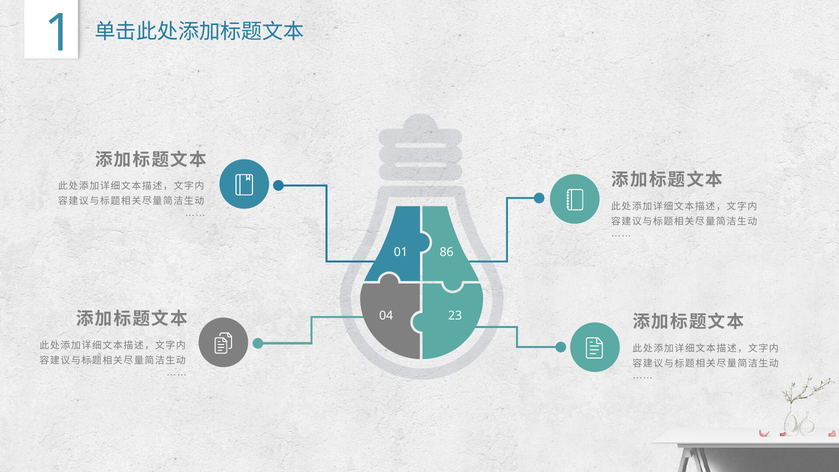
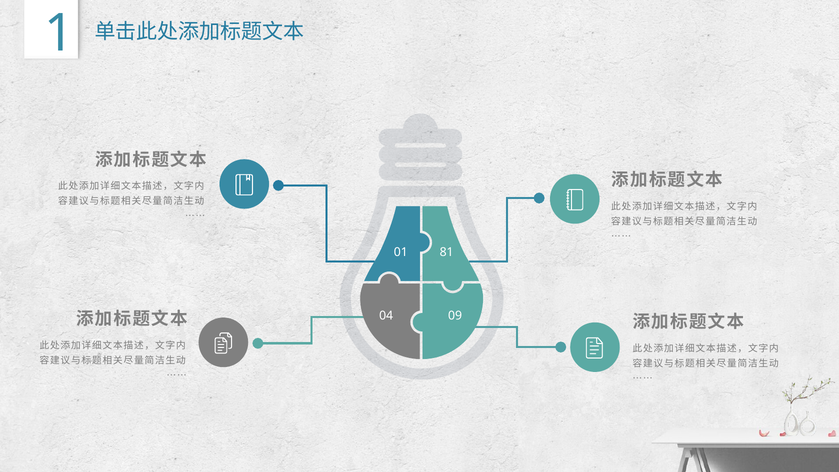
86: 86 -> 81 (447, 252)
23: 23 -> 09 (455, 315)
